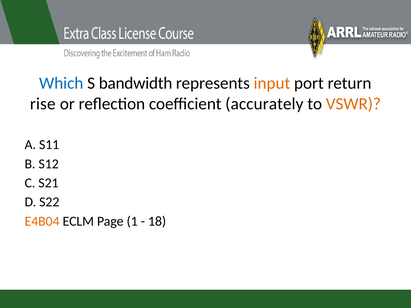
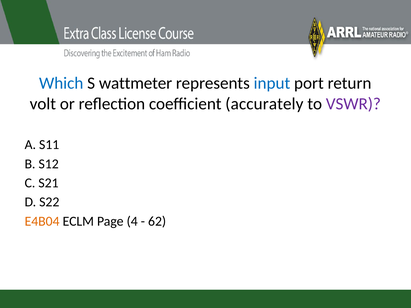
bandwidth: bandwidth -> wattmeter (136, 83)
input colour: orange -> blue (272, 83)
rise: rise -> volt (43, 104)
VSWR colour: orange -> purple (353, 104)
1: 1 -> 4 (132, 221)
18: 18 -> 62 (157, 221)
